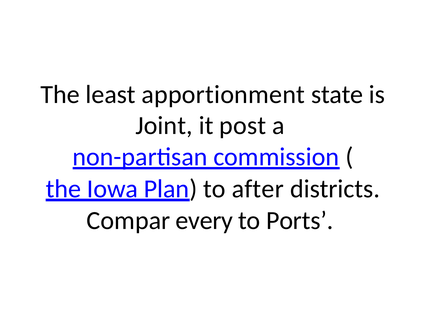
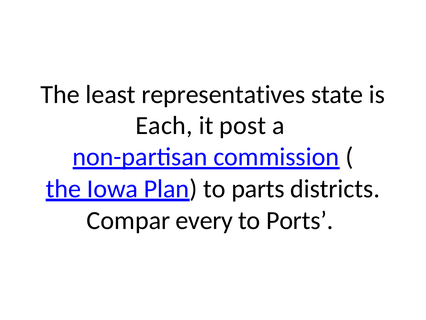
apportionment: apportionment -> representatives (223, 94)
Joint: Joint -> Each (164, 125)
after: after -> parts (258, 189)
